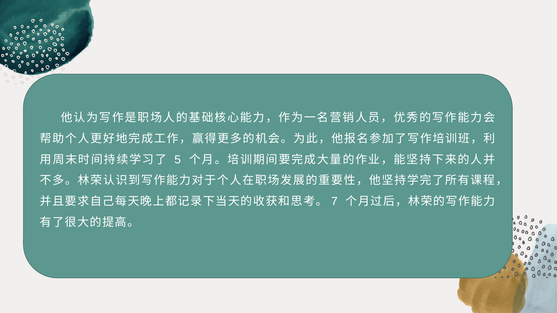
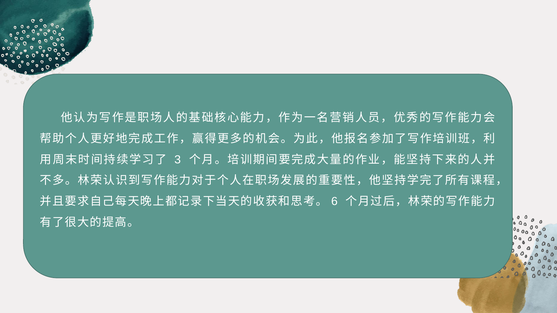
5: 5 -> 3 (178, 160)
7: 7 -> 6 (334, 202)
